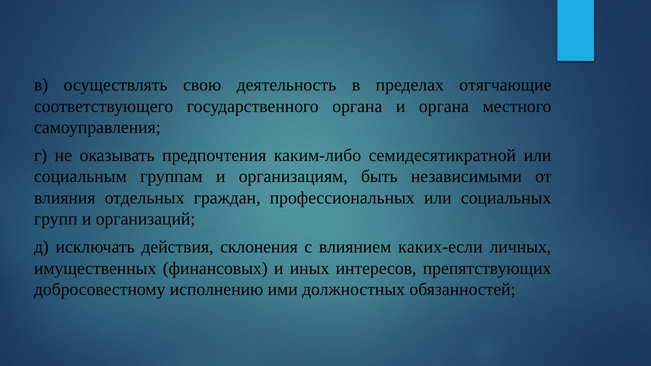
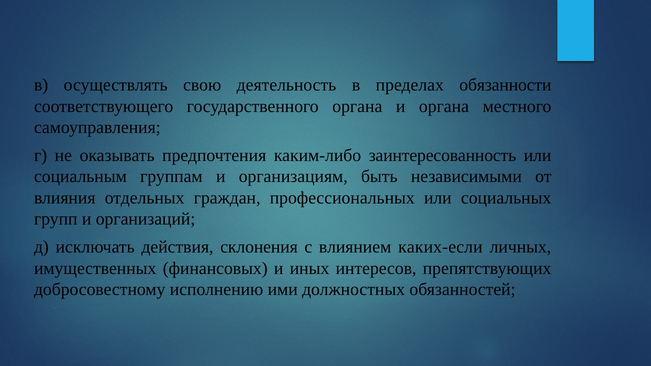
отягчающие: отягчающие -> обязанности (505, 85)
семидесятикратной: семидесятикратной -> заинтересованность (442, 156)
